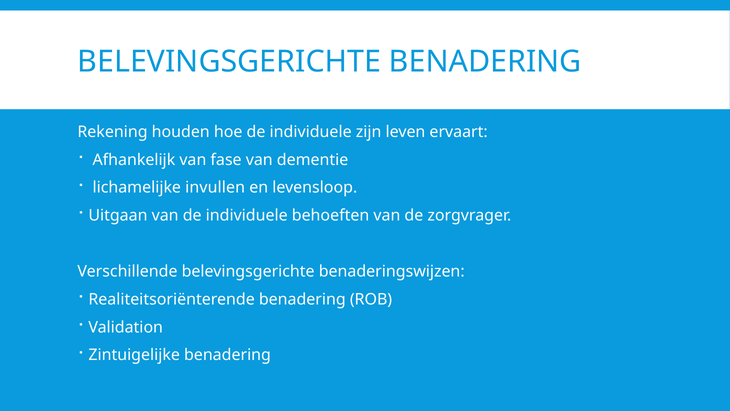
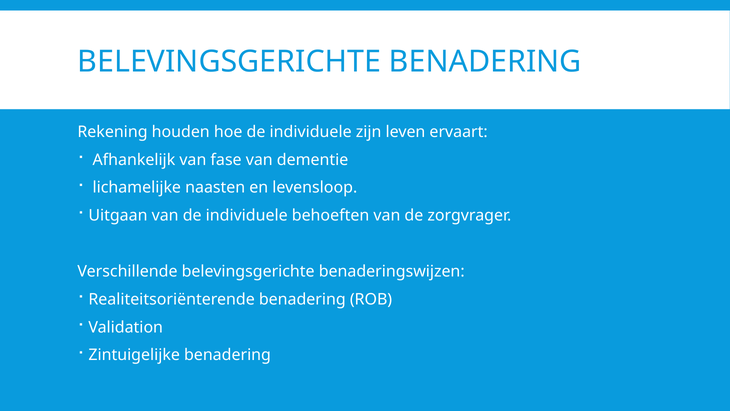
invullen: invullen -> naasten (215, 187)
